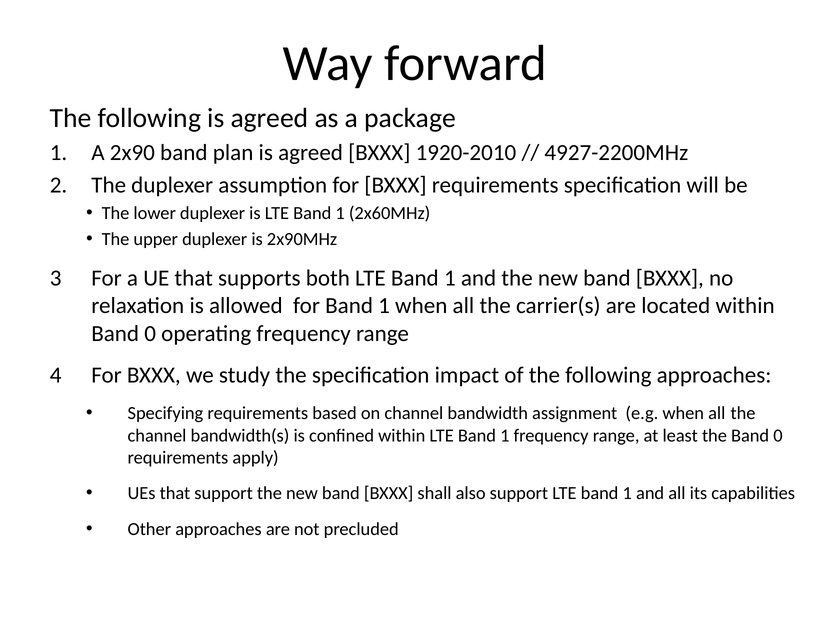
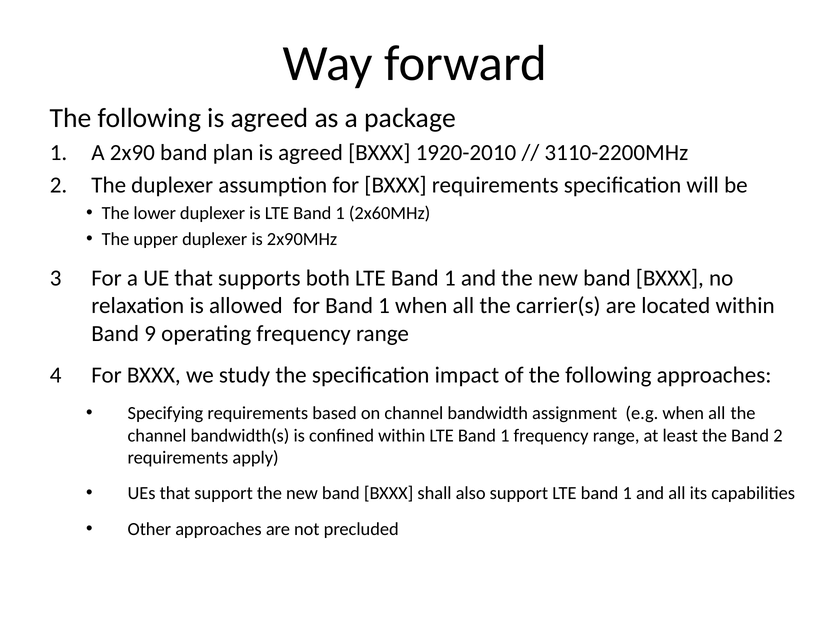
4927-2200MHz: 4927-2200MHz -> 3110-2200MHz (616, 153)
0: 0 -> 9 (150, 334)
the Band 0: 0 -> 2 (778, 436)
